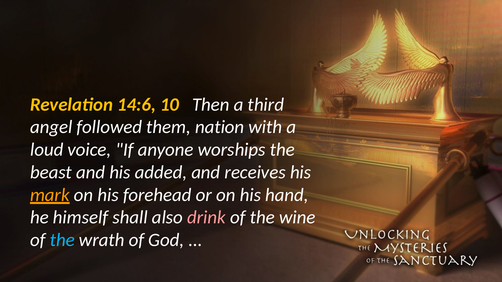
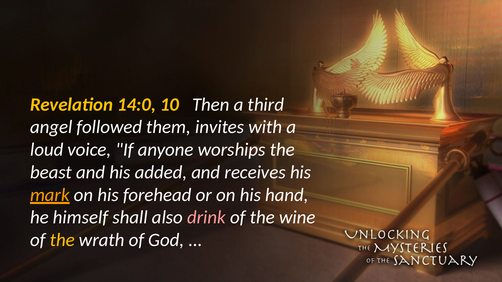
14:6: 14:6 -> 14:0 (137, 105)
nation: nation -> invites (220, 127)
the colour: light blue -> yellow (62, 240)
